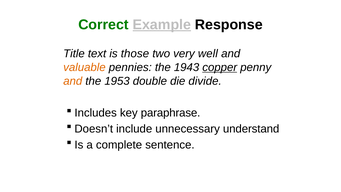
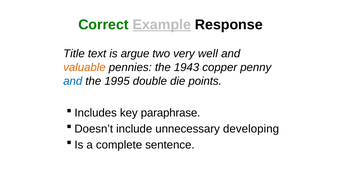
those: those -> argue (135, 54)
copper underline: present -> none (220, 67)
and colour: orange -> blue (73, 81)
1953: 1953 -> 1995 (117, 81)
divide: divide -> points (205, 81)
understand: understand -> developing (251, 129)
